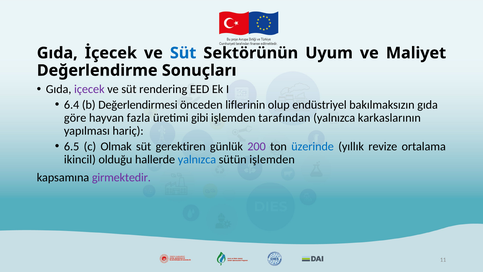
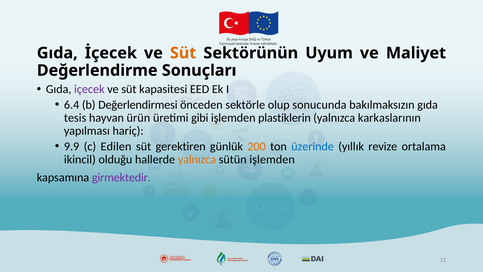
Süt colour: blue -> orange (183, 53)
rendering: rendering -> kapasitesi (163, 89)
liflerinin: liflerinin -> sektörle (245, 105)
endüstriyel: endüstriyel -> sonucunda (319, 105)
göre: göre -> tesis (75, 118)
fazla: fazla -> ürün (138, 118)
tarafından: tarafından -> plastiklerin (284, 118)
6.5: 6.5 -> 9.9 (72, 146)
Olmak: Olmak -> Edilen (116, 146)
200 colour: purple -> orange (257, 146)
yalnızca colour: blue -> orange (197, 159)
